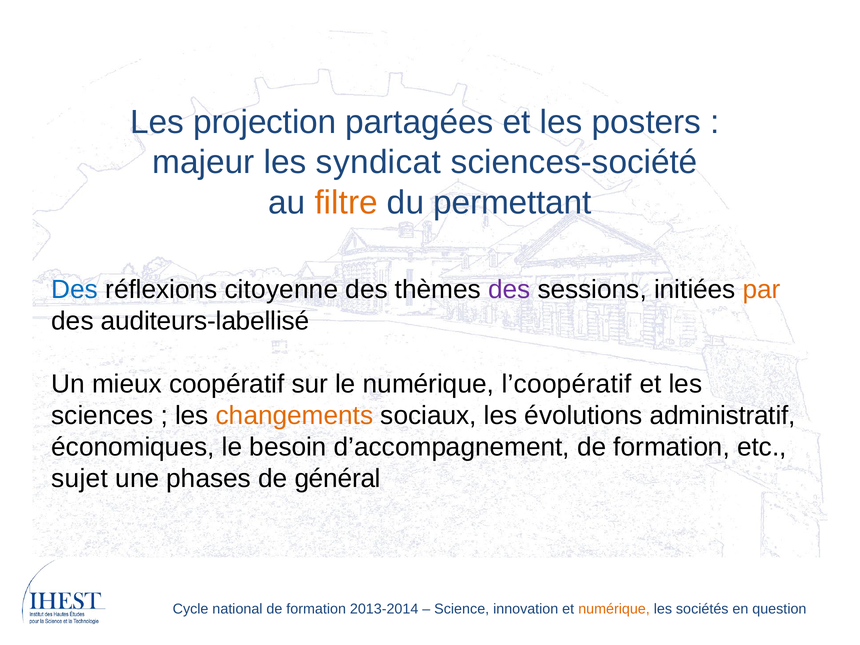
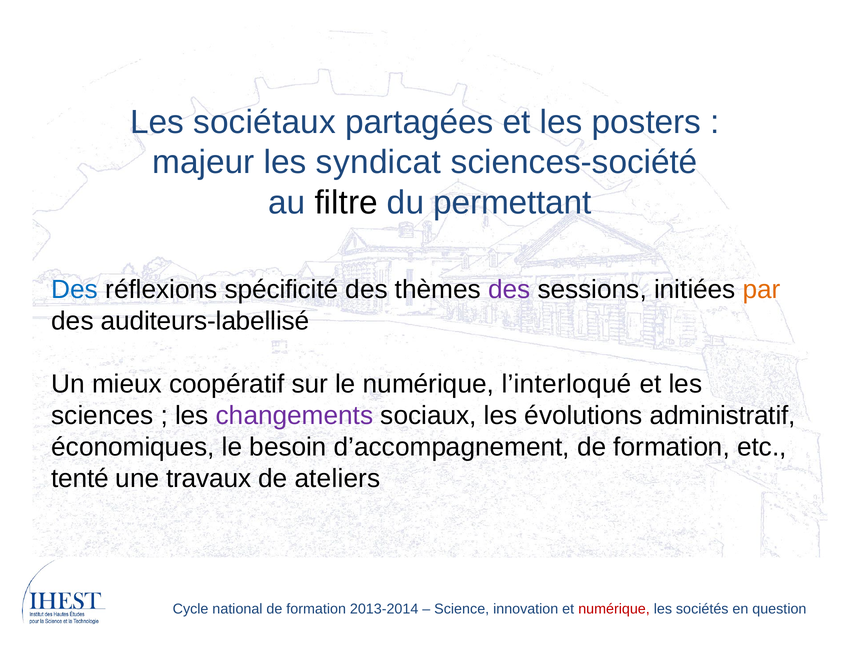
projection: projection -> sociétaux (265, 122)
filtre colour: orange -> black (346, 202)
citoyenne: citoyenne -> spécificité (282, 289)
l’coopératif: l’coopératif -> l’interloqué (567, 384)
changements colour: orange -> purple (295, 415)
sujet: sujet -> tenté (80, 479)
phases: phases -> travaux (209, 479)
général: général -> ateliers (337, 479)
numérique colour: orange -> red (614, 609)
